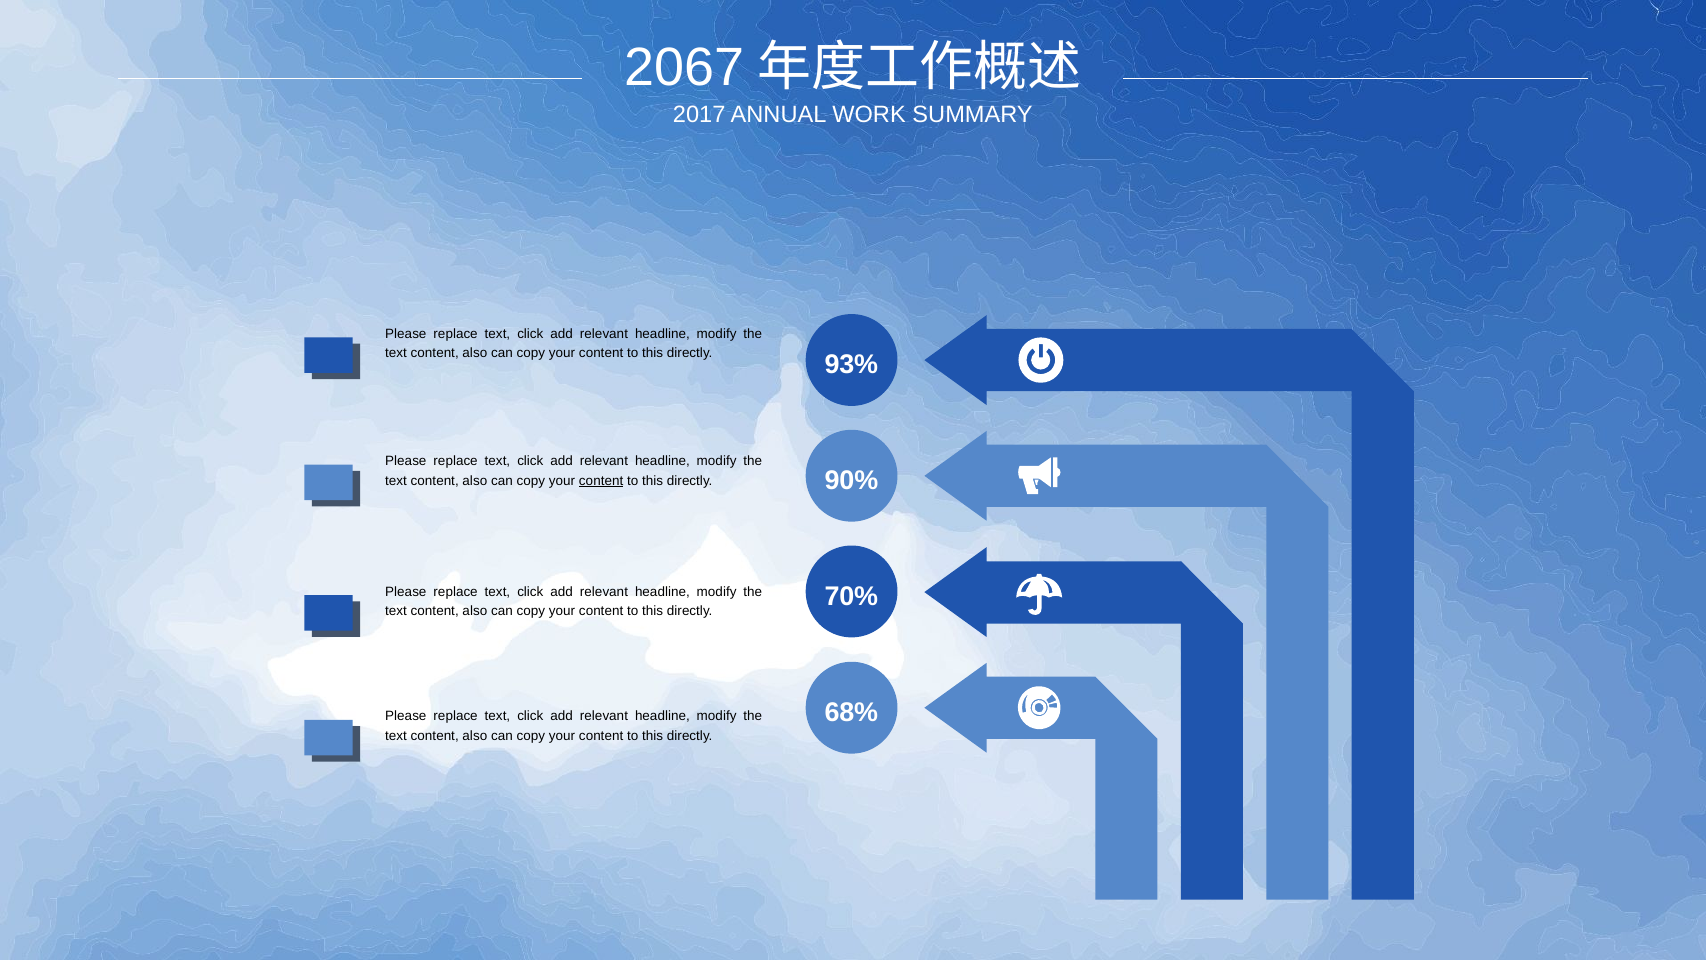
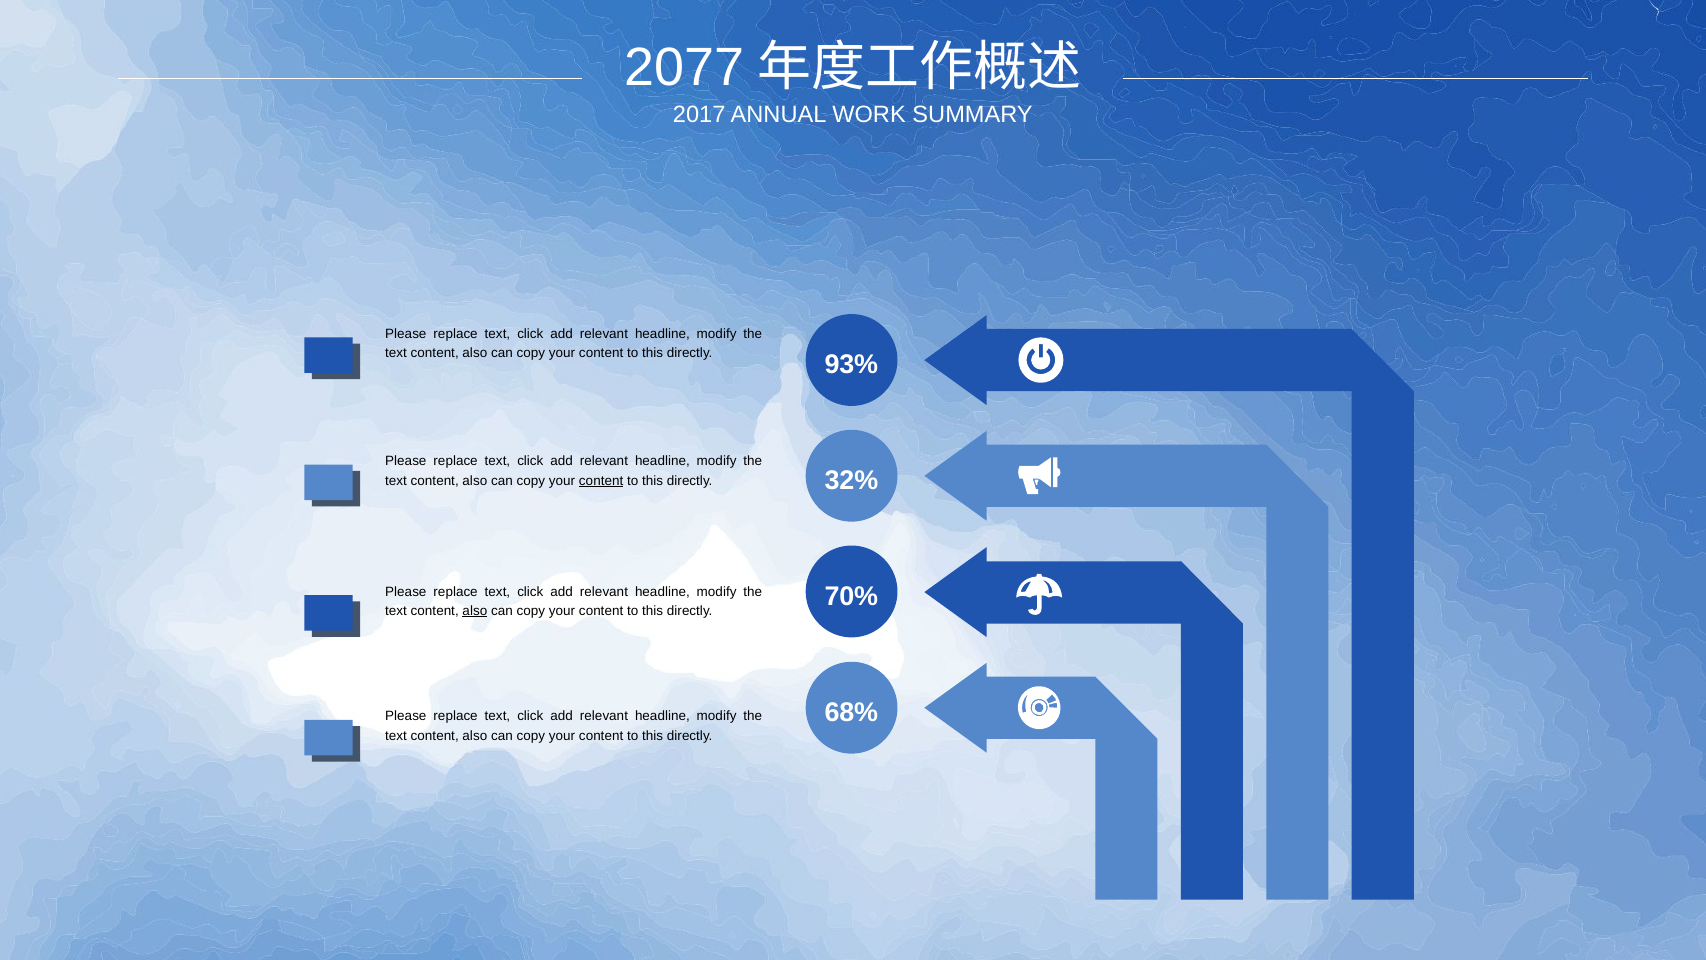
2067: 2067 -> 2077 (685, 67)
90%: 90% -> 32% (851, 480)
also underline: none -> present (475, 611)
